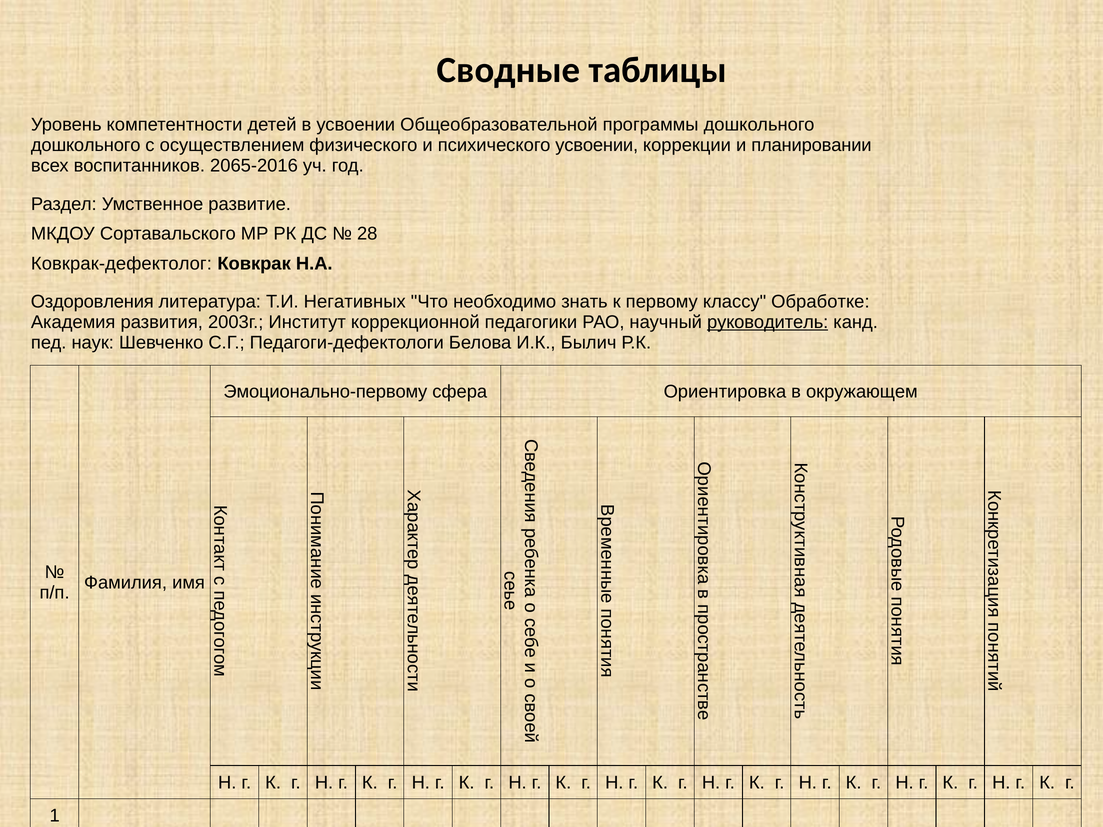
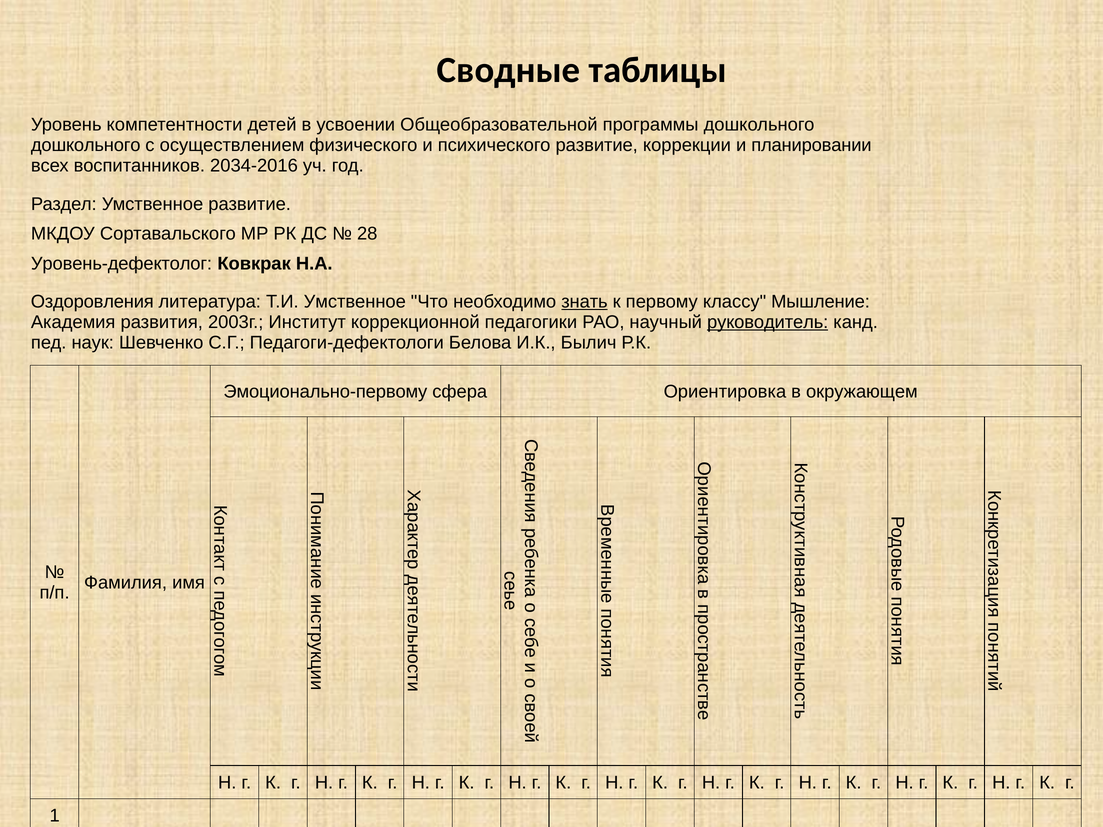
психического усвоении: усвоении -> развитие (597, 145)
2065-2016: 2065-2016 -> 2034-2016 (254, 166)
Ковкрак-дефектолог: Ковкрак-дефектолог -> Уровень-дефектолог (122, 264)
Т.И Негативных: Негативных -> Умственное (355, 302)
знать underline: none -> present (584, 302)
Обработке: Обработке -> Мышление (821, 302)
